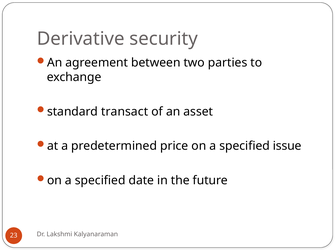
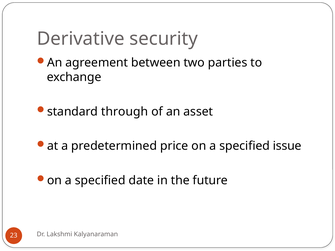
transact: transact -> through (125, 112)
